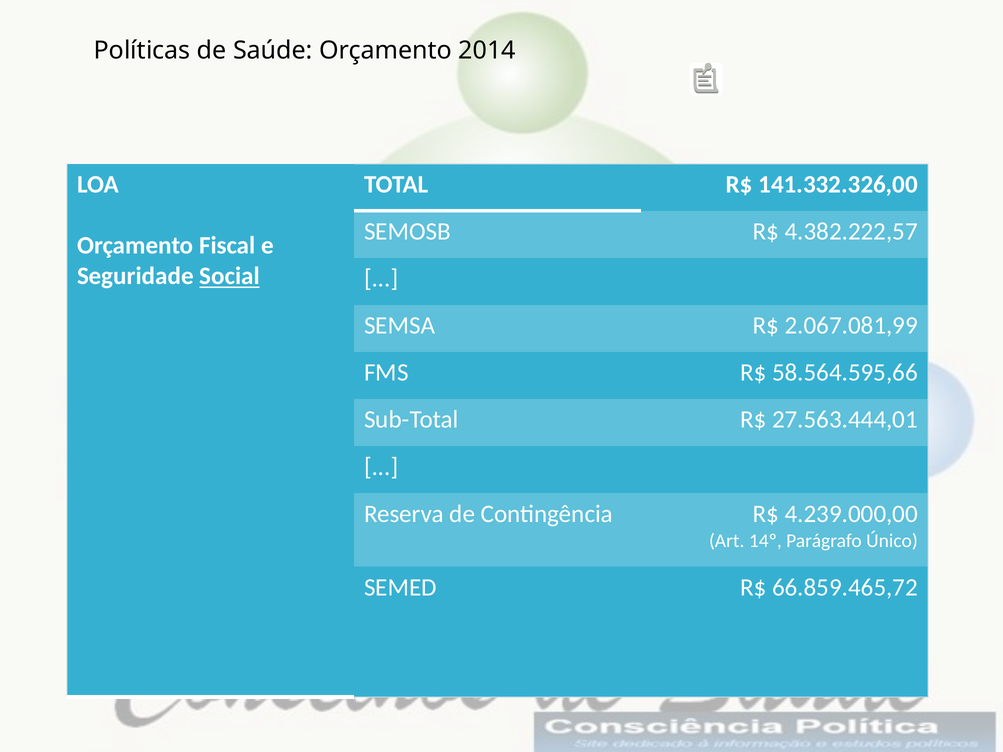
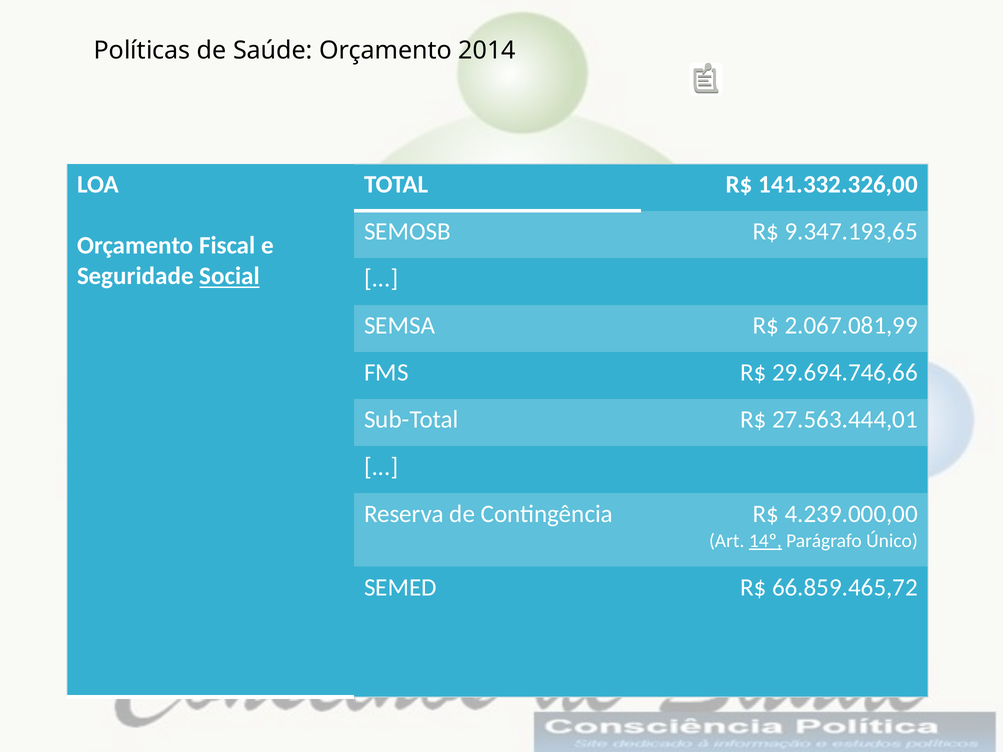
4.382.222,57: 4.382.222,57 -> 9.347.193,65 (851, 232)
58.564.595,66: 58.564.595,66 -> 29.694.746,66 (845, 373)
14º underline: none -> present (765, 541)
